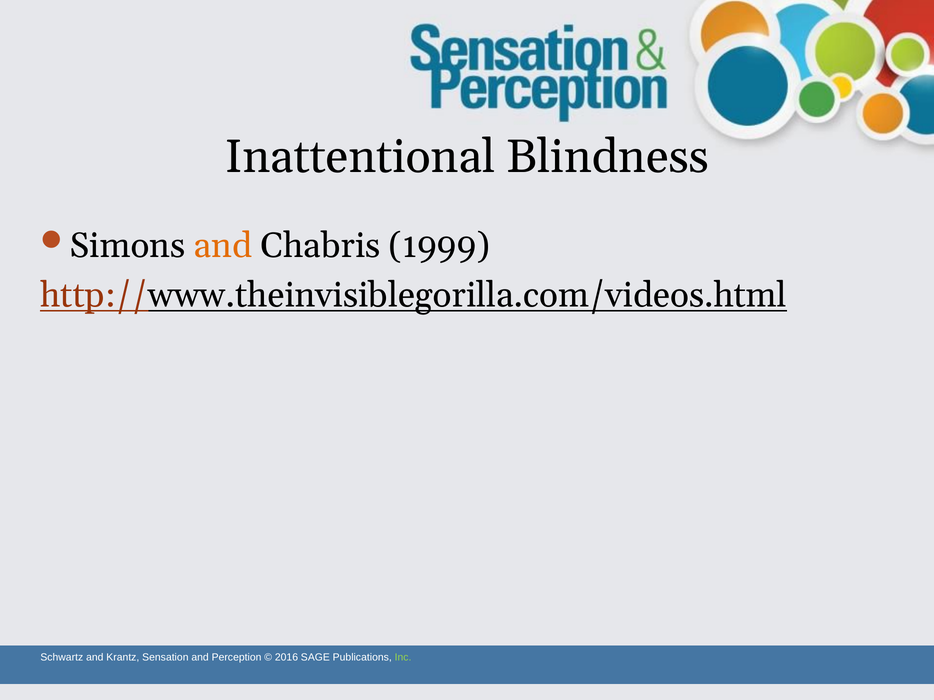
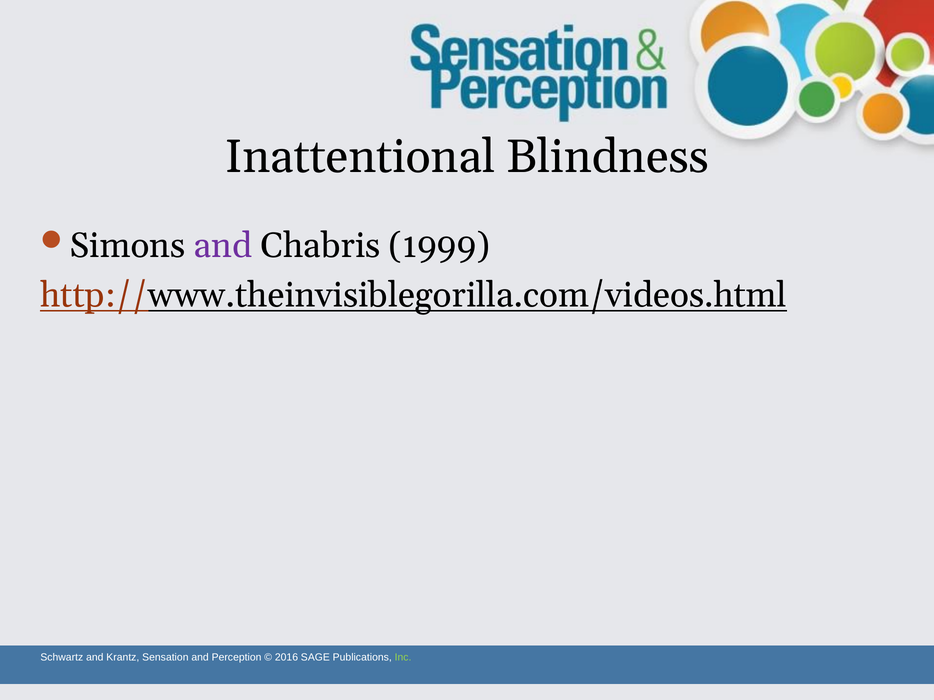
and colour: orange -> purple (223, 246)
